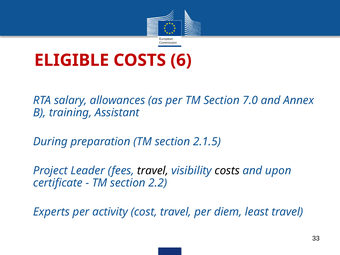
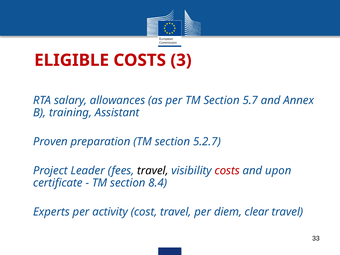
6: 6 -> 3 (181, 60)
7.0: 7.0 -> 5.7 (250, 100)
During: During -> Proven (50, 142)
2.1.5: 2.1.5 -> 5.2.7 (207, 142)
costs colour: black -> red (227, 171)
2.2: 2.2 -> 8.4 (158, 183)
least: least -> clear (257, 212)
